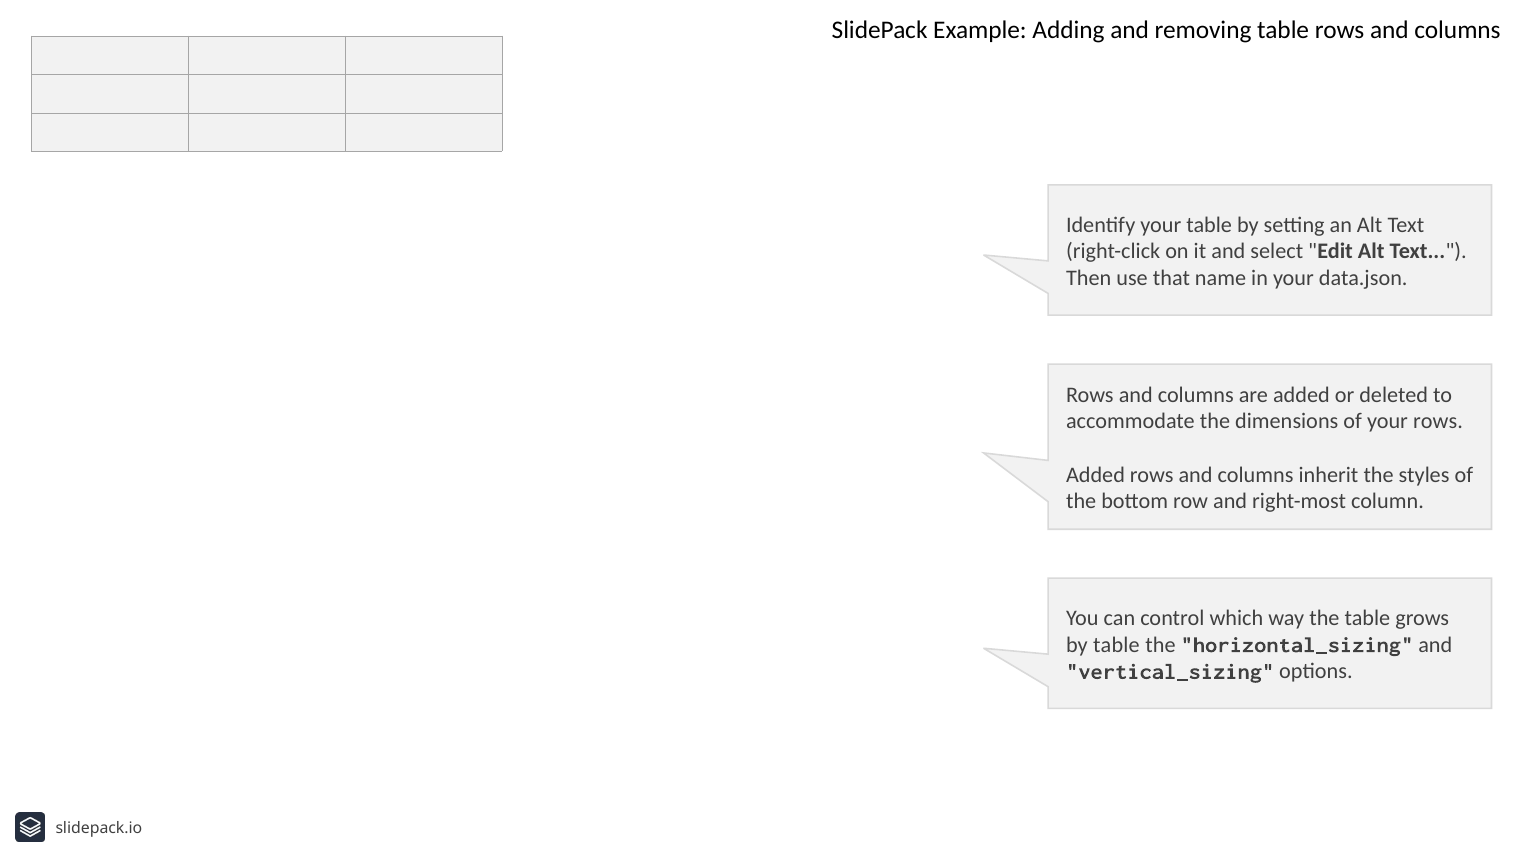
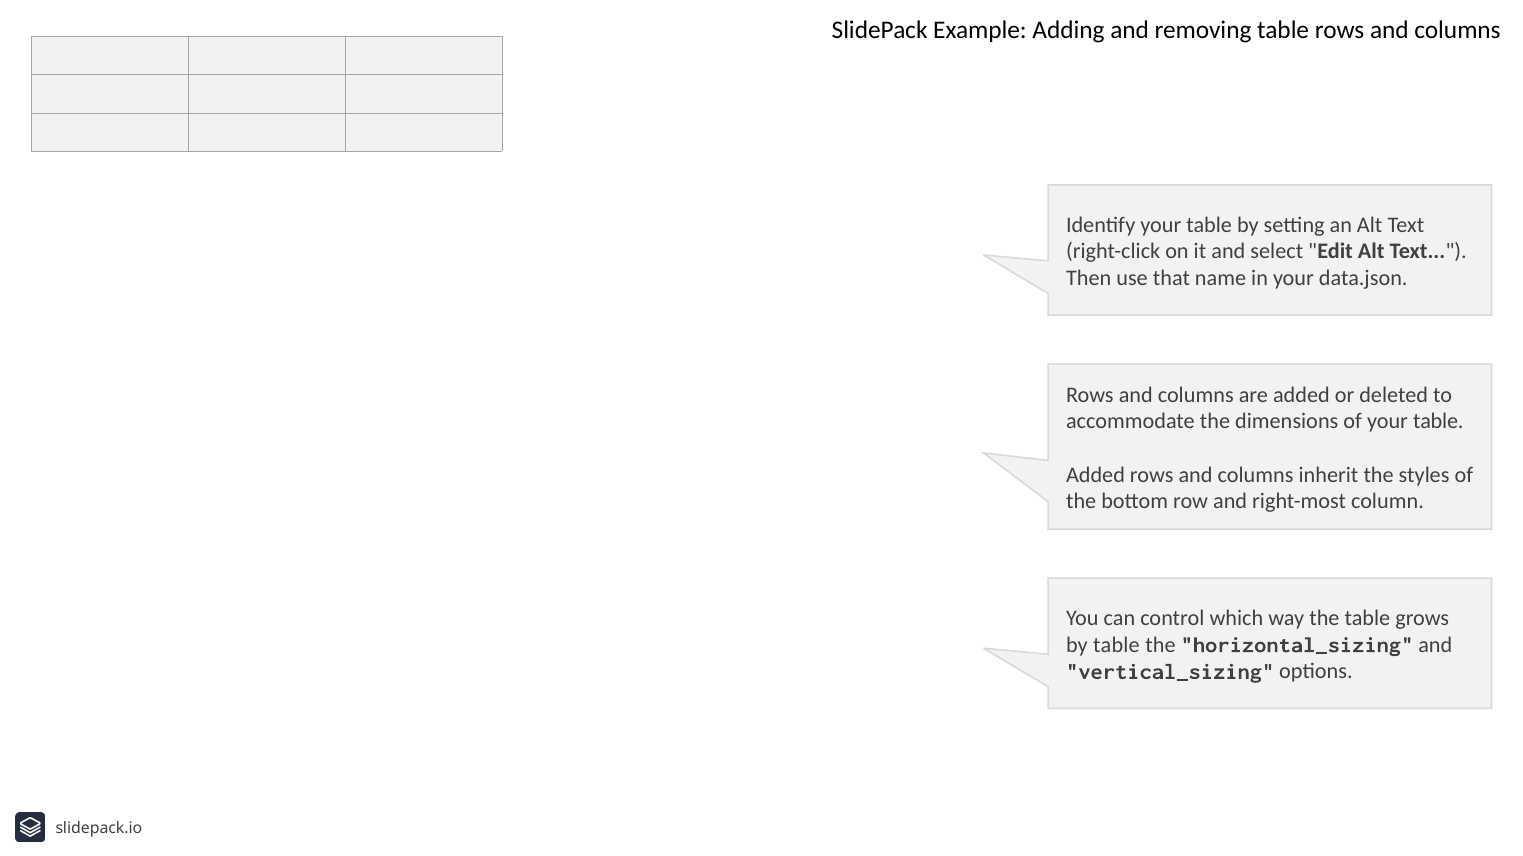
of your rows: rows -> table (1438, 422)
